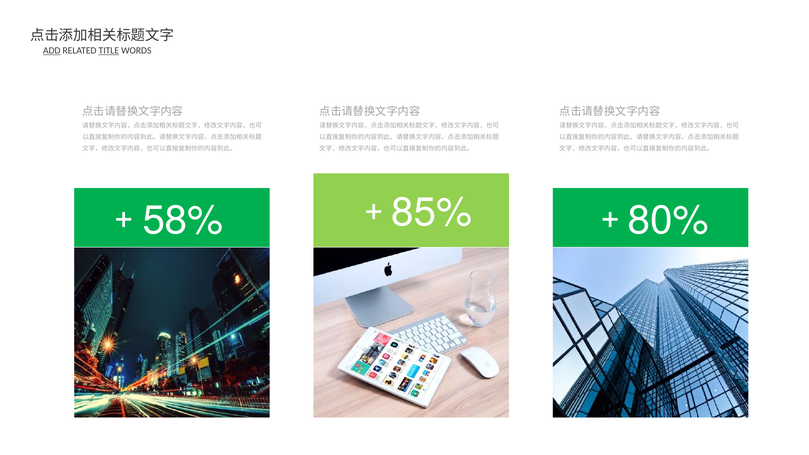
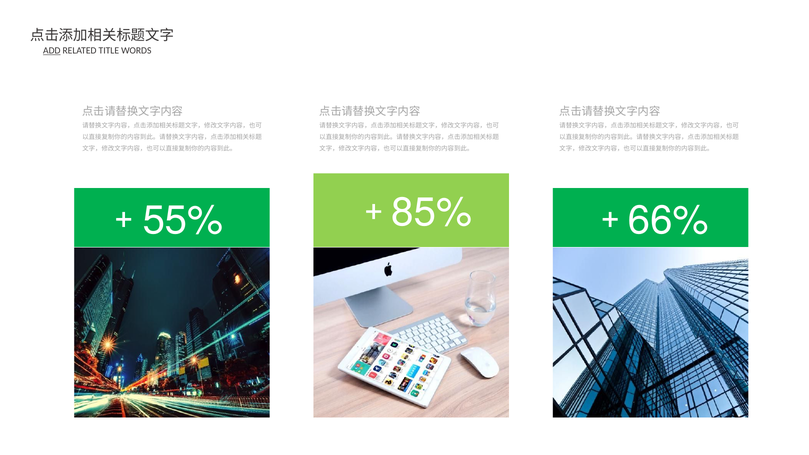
TITLE underline: present -> none (109, 51)
58%: 58% -> 55% (183, 220)
80%: 80% -> 66% (668, 220)
